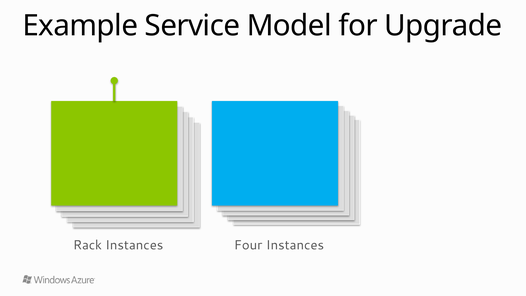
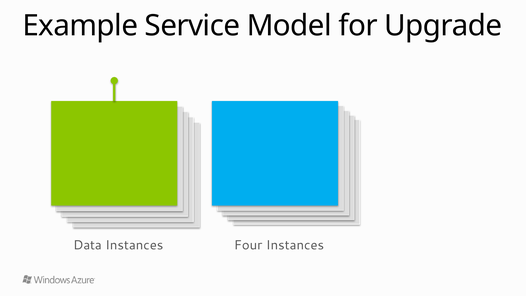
Rack: Rack -> Data (87, 245)
